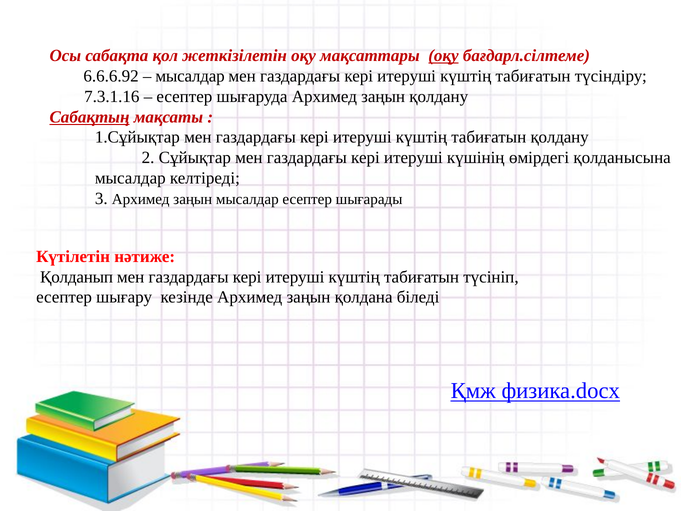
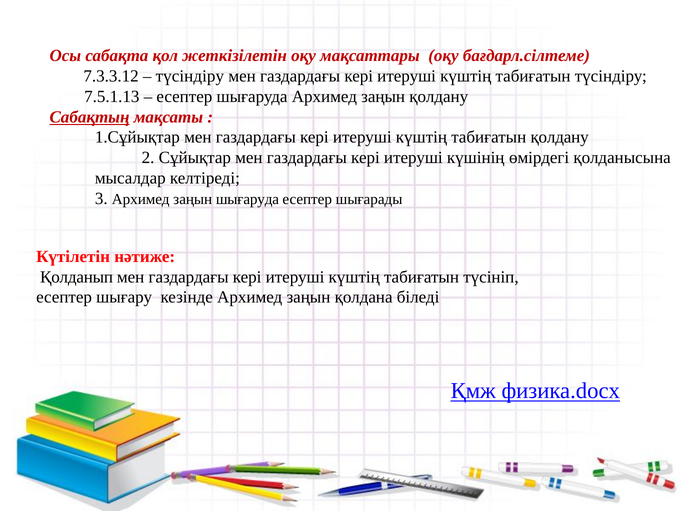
оқу underline: present -> none (443, 56)
6.6.6.92: 6.6.6.92 -> 7.3.3.12 (111, 76)
мысалдар: мысалдар -> түсіндіру (190, 76)
7.3.1.16: 7.3.1.16 -> 7.5.1.13 (112, 96)
заңын мысалдар: мысалдар -> шығаруда (247, 199)
